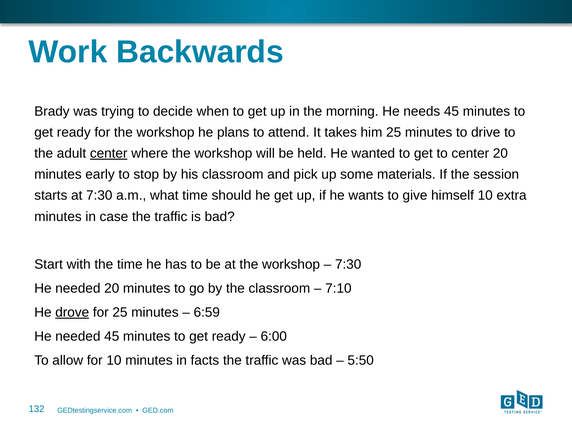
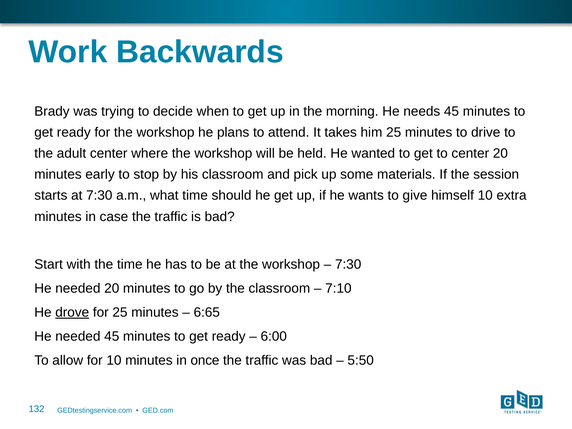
center underline: present -> none (109, 153)
6:59: 6:59 -> 6:65 (207, 312)
facts: facts -> once (205, 360)
